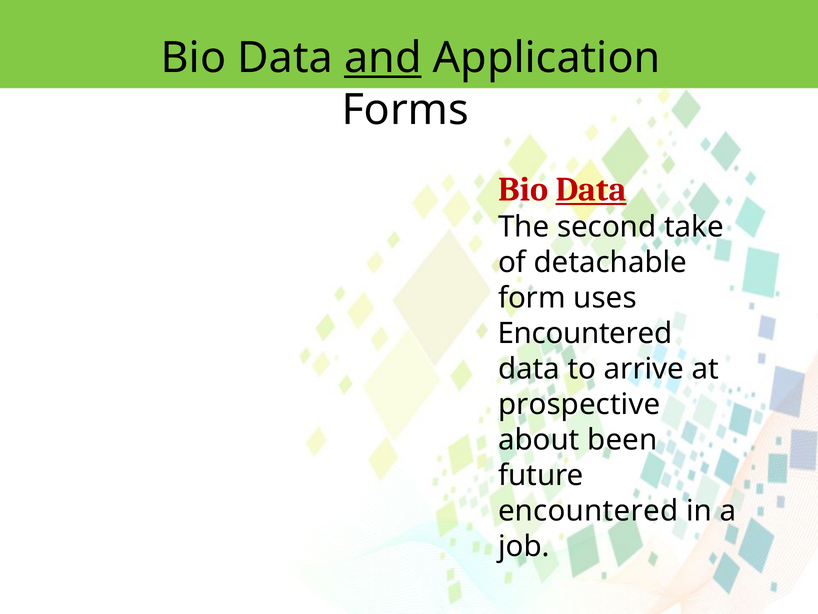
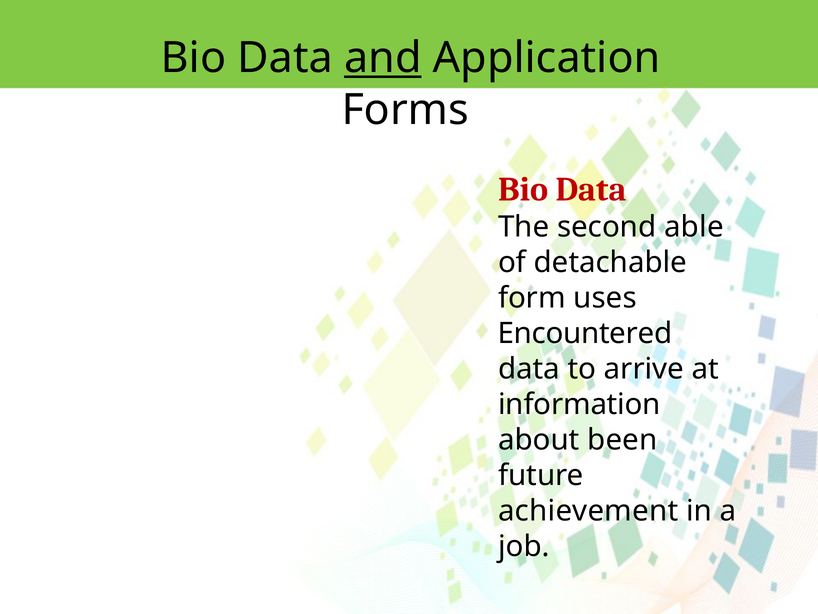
Data underline: present -> none (591, 189)
take: take -> able (694, 227)
prospective: prospective -> information (579, 404)
encountered: encountered -> achievement (588, 510)
